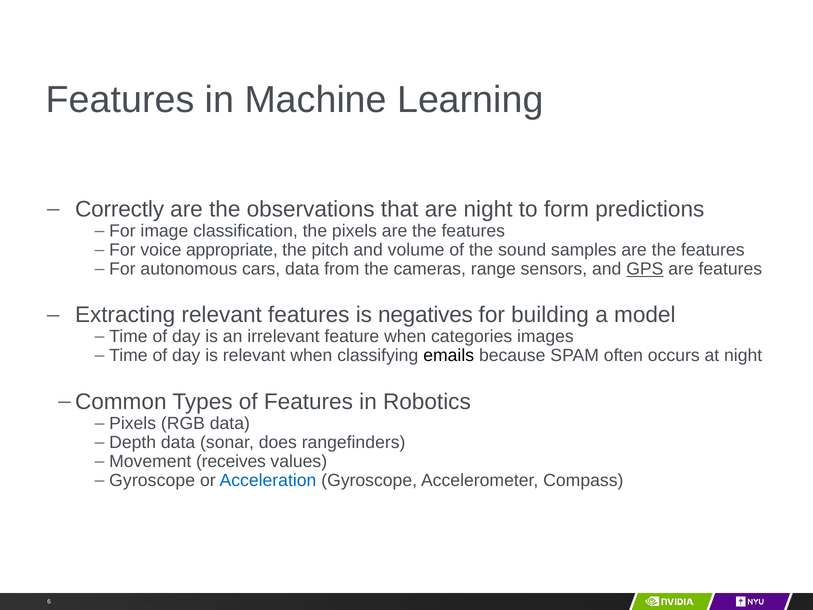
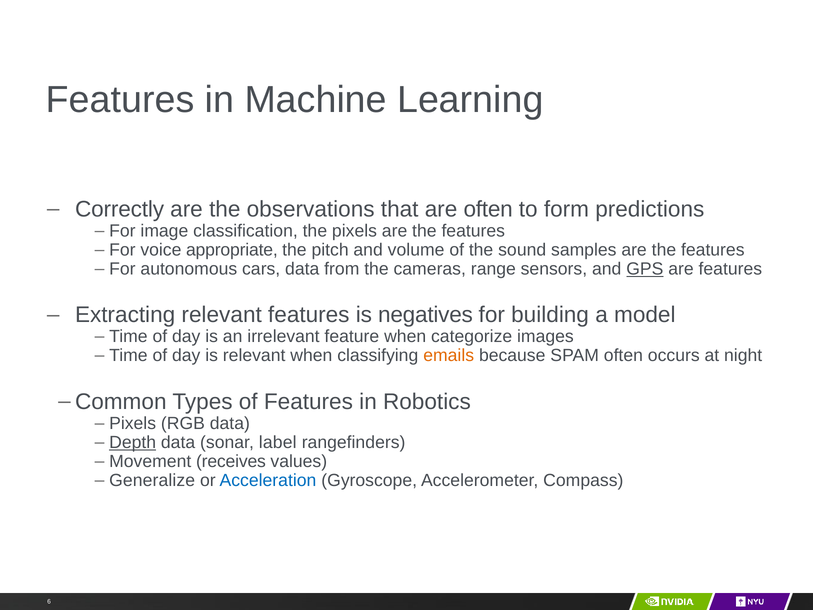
are night: night -> often (488, 209)
categories: categories -> categorize (472, 337)
emails colour: black -> orange (449, 356)
Depth underline: none -> present (133, 442)
does: does -> label (278, 442)
Gyroscope: Gyroscope -> Generalize (152, 480)
